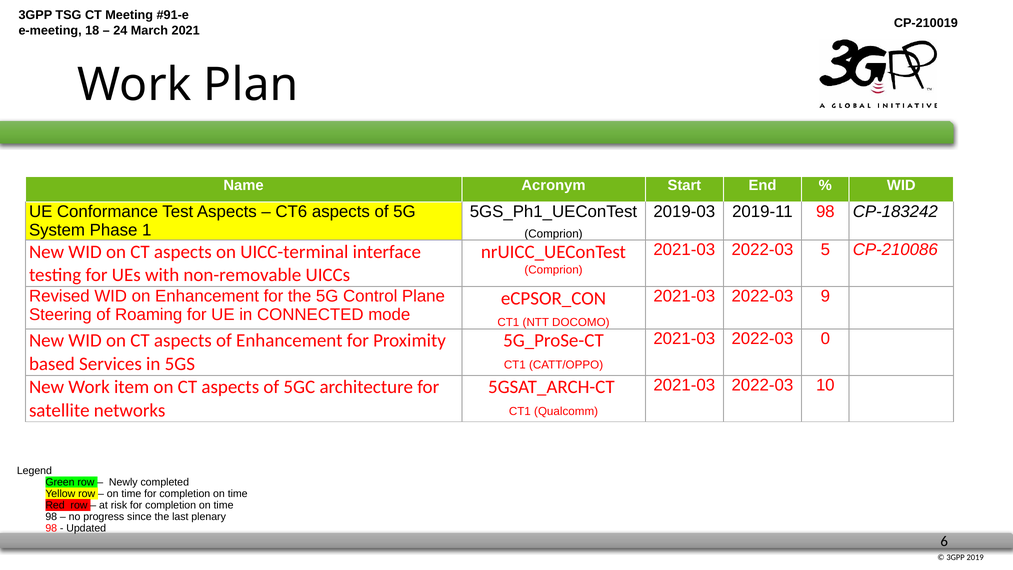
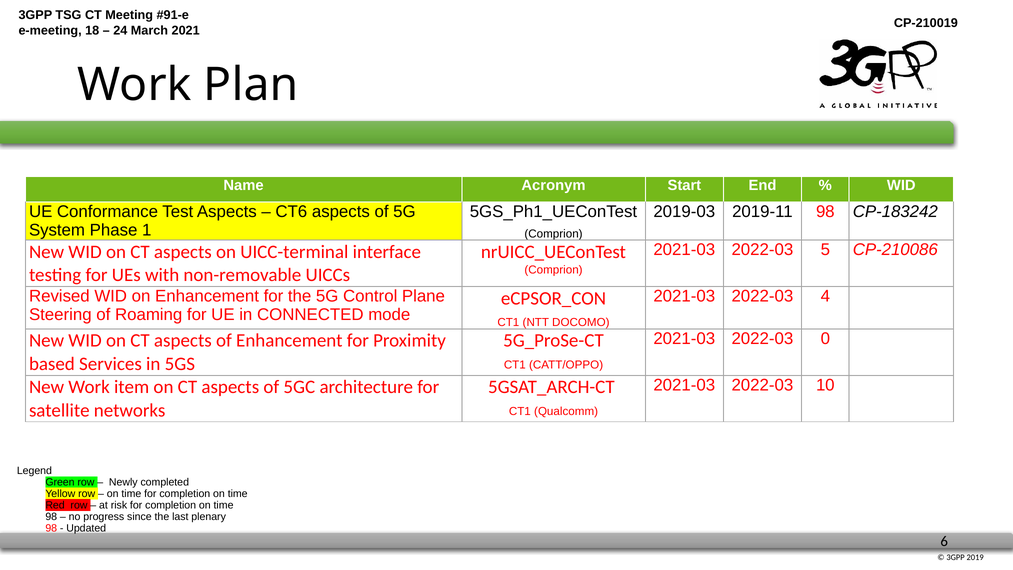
9: 9 -> 4 (825, 296)
